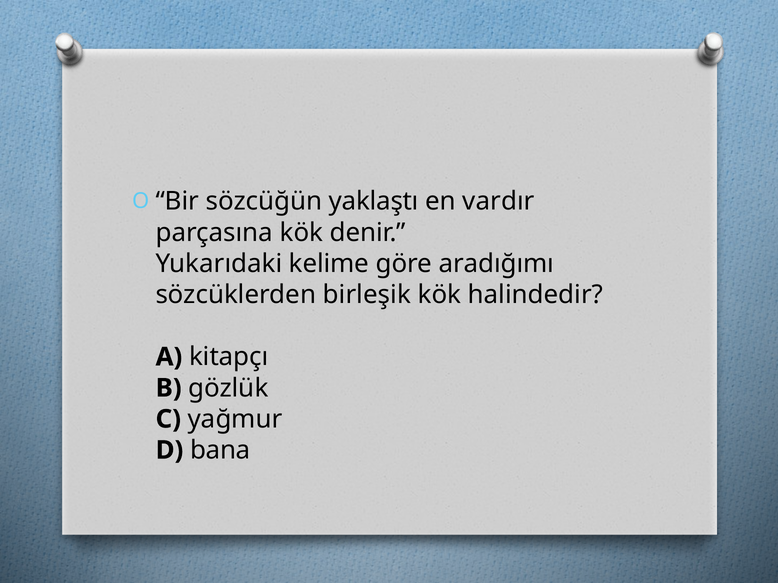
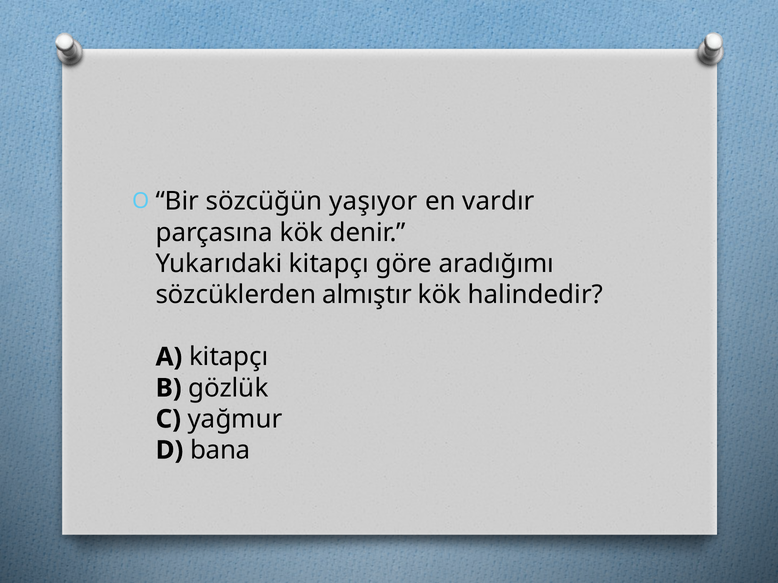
yaklaştı: yaklaştı -> yaşıyor (374, 202)
Yukarıdaki kelime: kelime -> kitapçı (329, 264)
birleşik: birleşik -> almıştır (367, 295)
